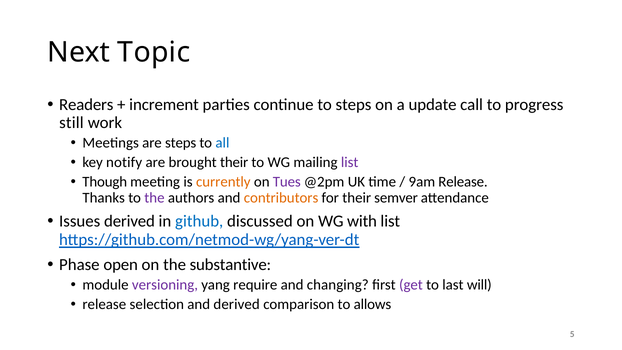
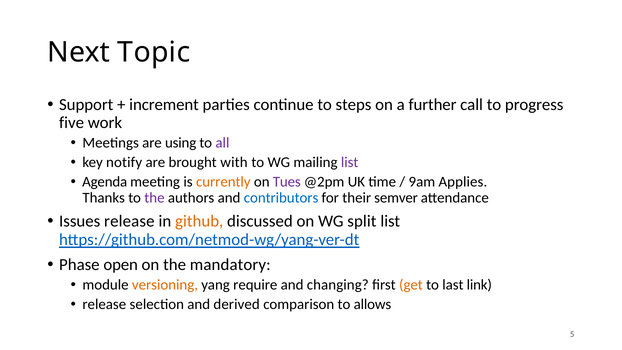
Readers: Readers -> Support (86, 104)
update: update -> further (433, 104)
still: still -> five (72, 123)
are steps: steps -> using (181, 143)
all colour: blue -> purple (222, 143)
brought their: their -> with (234, 162)
Though: Though -> Agenda (105, 182)
9am Release: Release -> Applies (463, 182)
contributors colour: orange -> blue (281, 198)
Issues derived: derived -> release (129, 221)
github colour: blue -> orange (199, 221)
with: with -> split (362, 221)
substantive: substantive -> mandatory (230, 265)
versioning colour: purple -> orange (165, 285)
get colour: purple -> orange (411, 285)
will: will -> link (479, 285)
